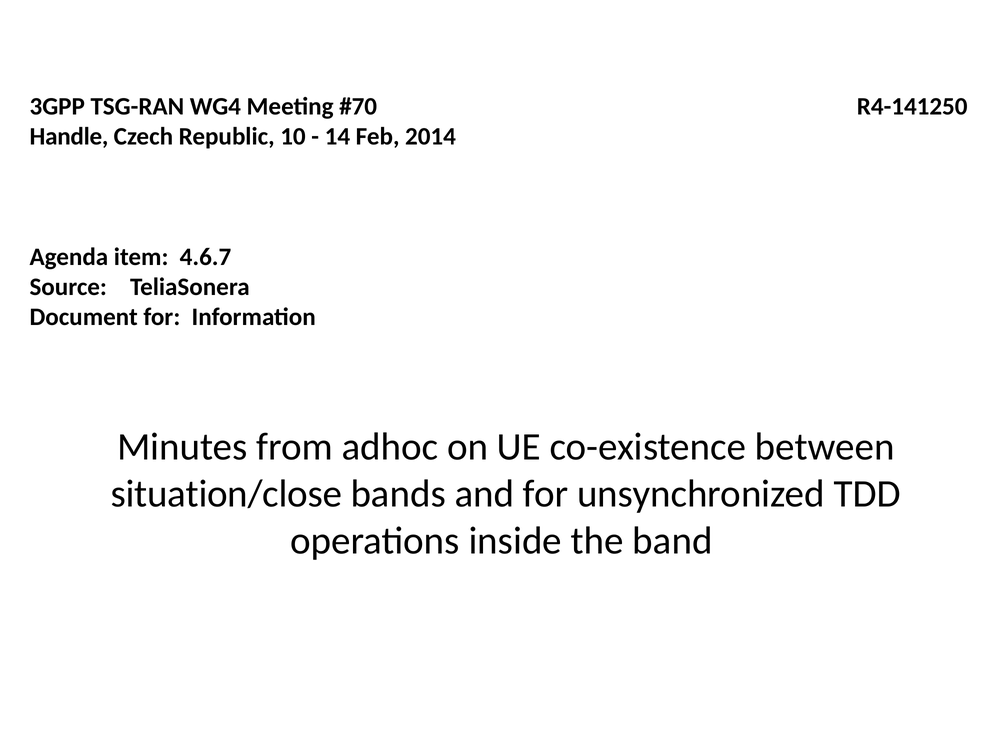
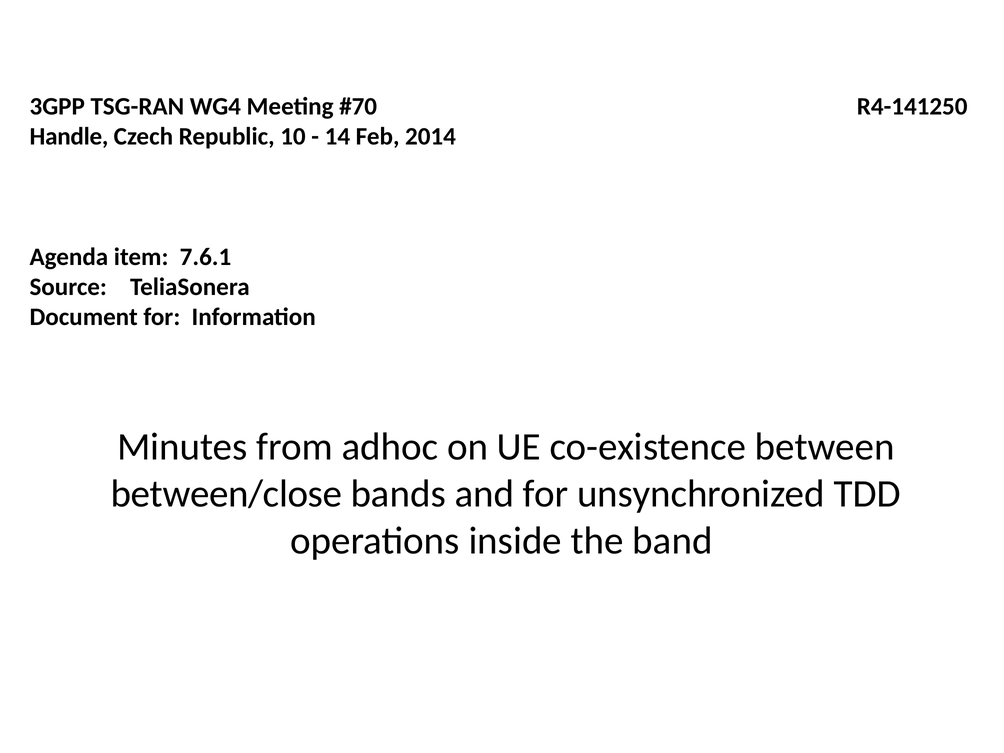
4.6.7: 4.6.7 -> 7.6.1 (205, 257)
situation/close: situation/close -> between/close (226, 494)
